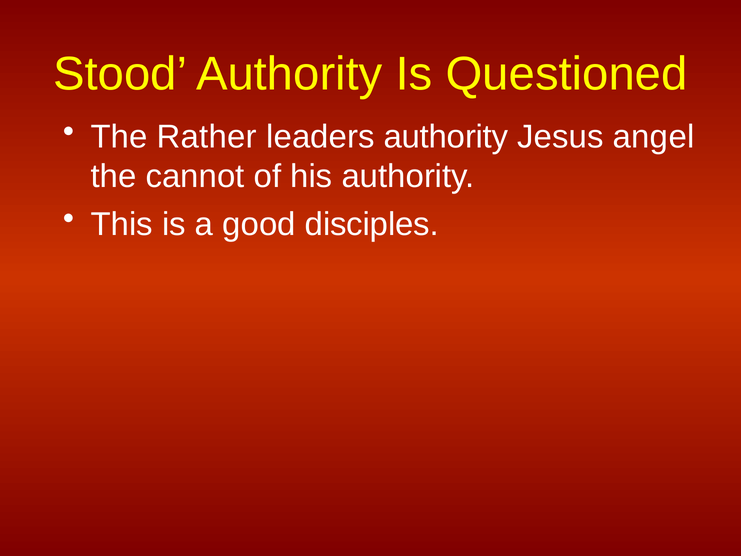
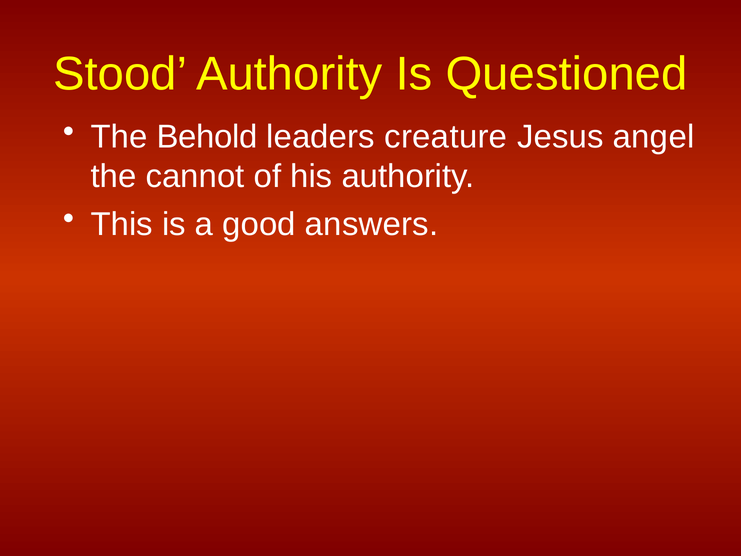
Rather: Rather -> Behold (207, 137)
leaders authority: authority -> creature (446, 137)
disciples: disciples -> answers (372, 224)
